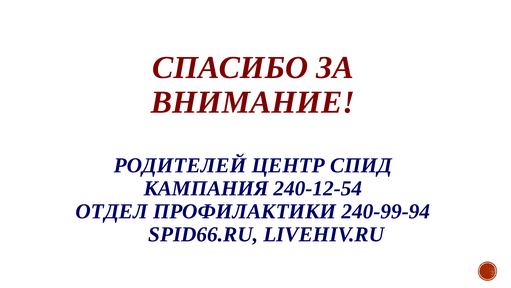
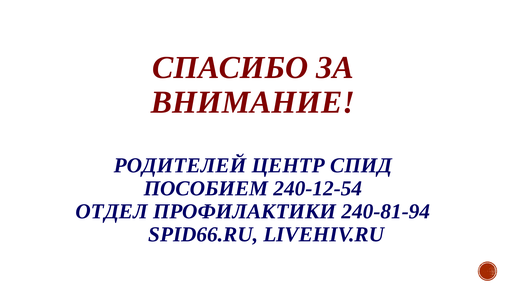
КАМПАНИЯ: КАМПАНИЯ -> ПОСОБИЕМ (206, 188)
240-99-94: 240-99-94 -> 240-81-94 (386, 211)
